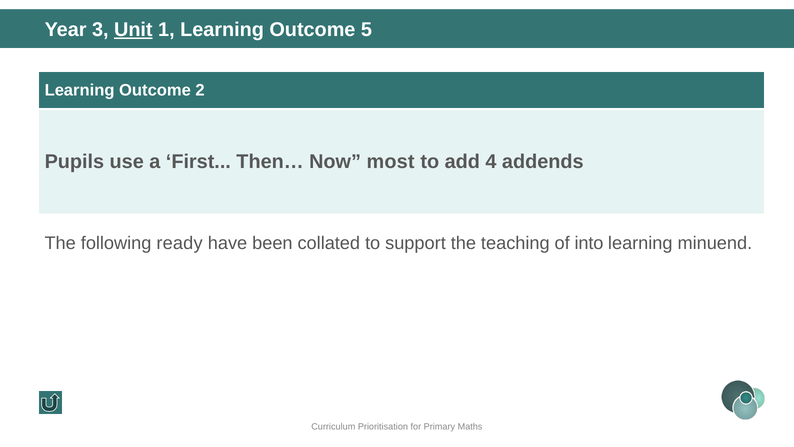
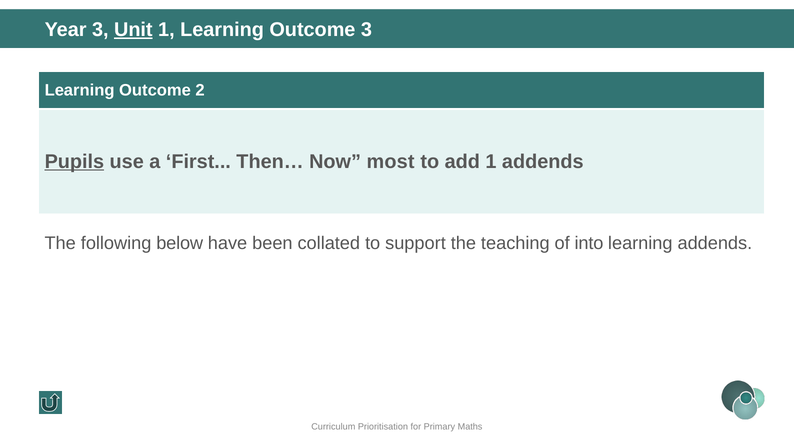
Outcome 5: 5 -> 3 (366, 30)
Pupils underline: none -> present (74, 161)
add 4: 4 -> 1 (491, 161)
ready: ready -> below (180, 243)
learning minuend: minuend -> addends (715, 243)
